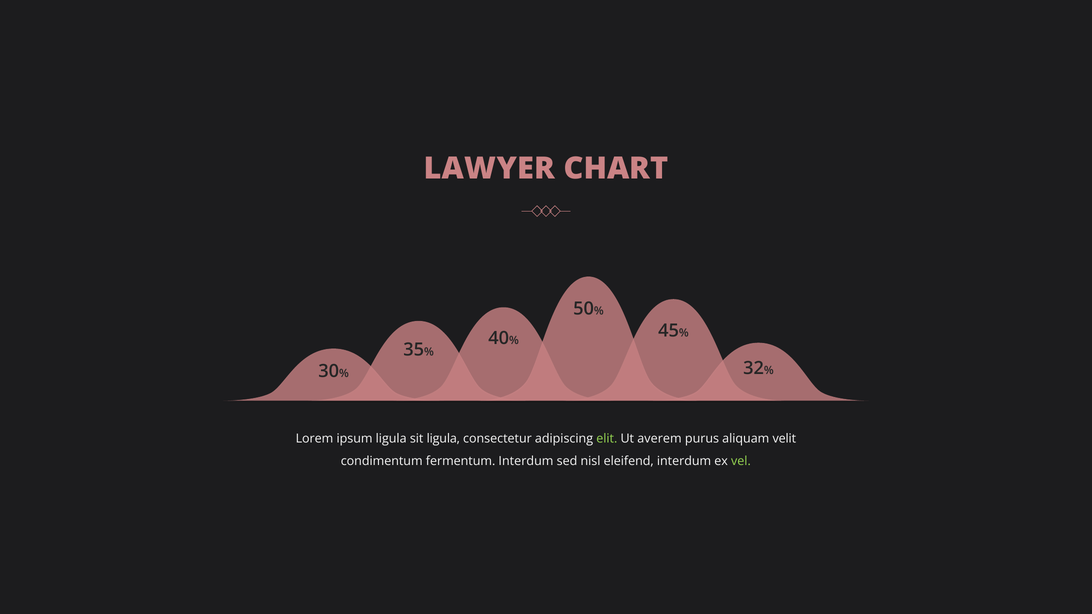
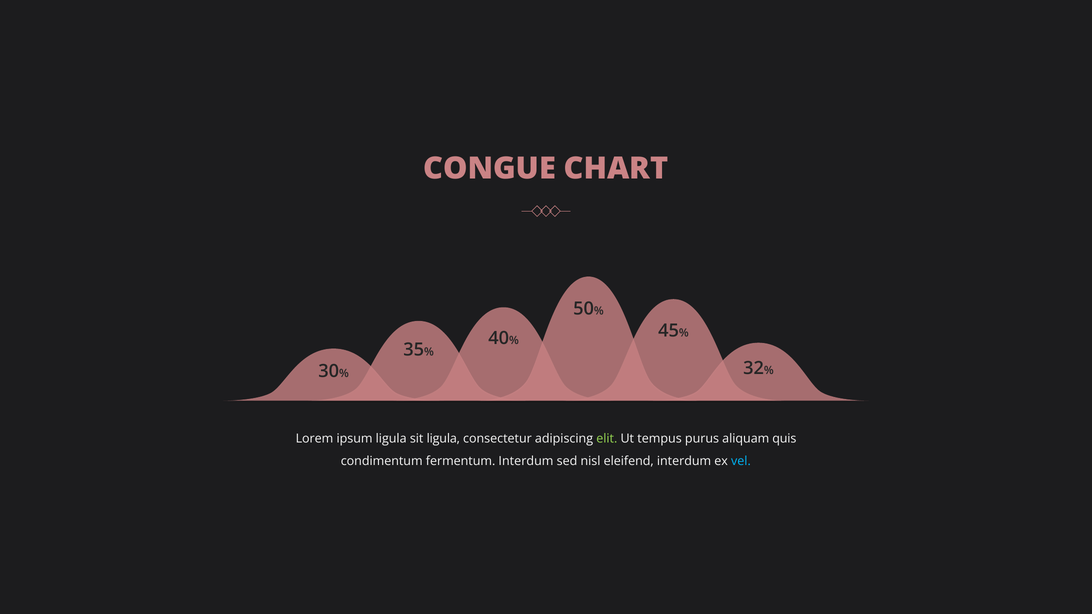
LAWYER: LAWYER -> CONGUE (490, 169)
averem: averem -> tempus (660, 439)
velit: velit -> quis (784, 439)
vel colour: light green -> light blue (741, 461)
